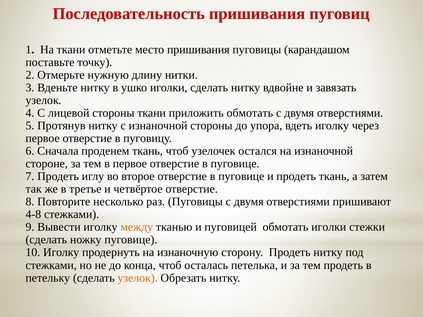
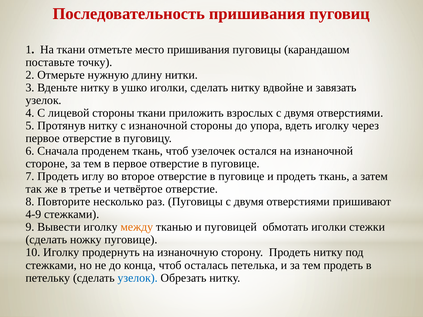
приложить обмотать: обмотать -> взрослых (250, 113)
4-8: 4-8 -> 4-9 (33, 215)
узелок colour: orange -> blue (138, 278)
